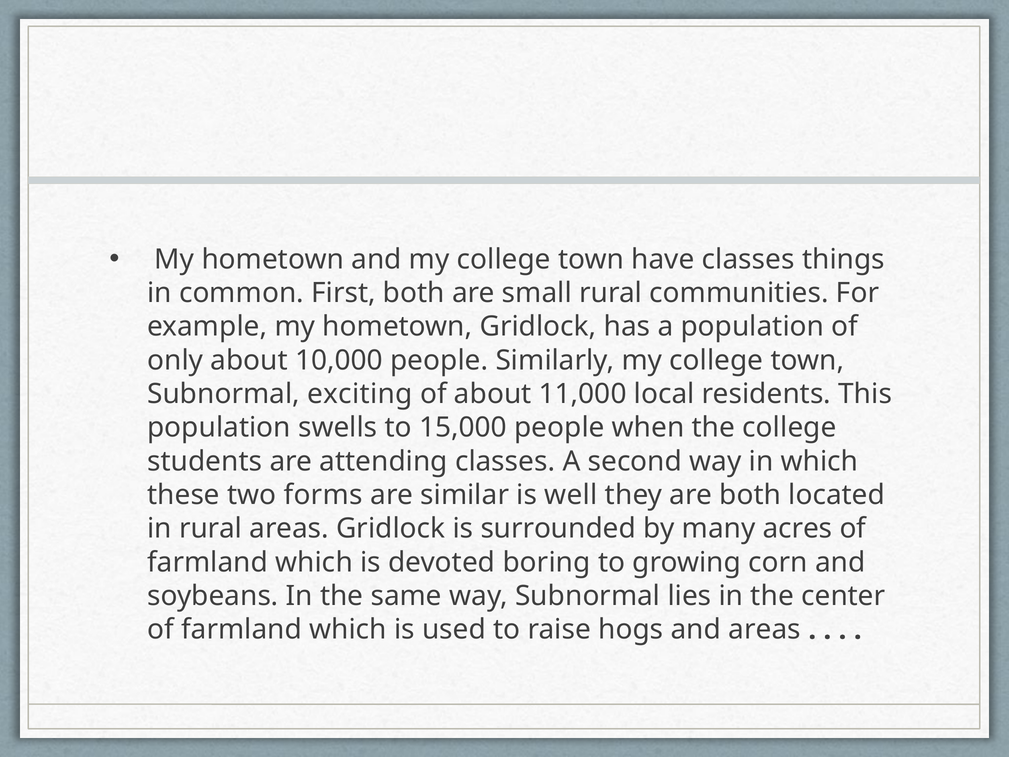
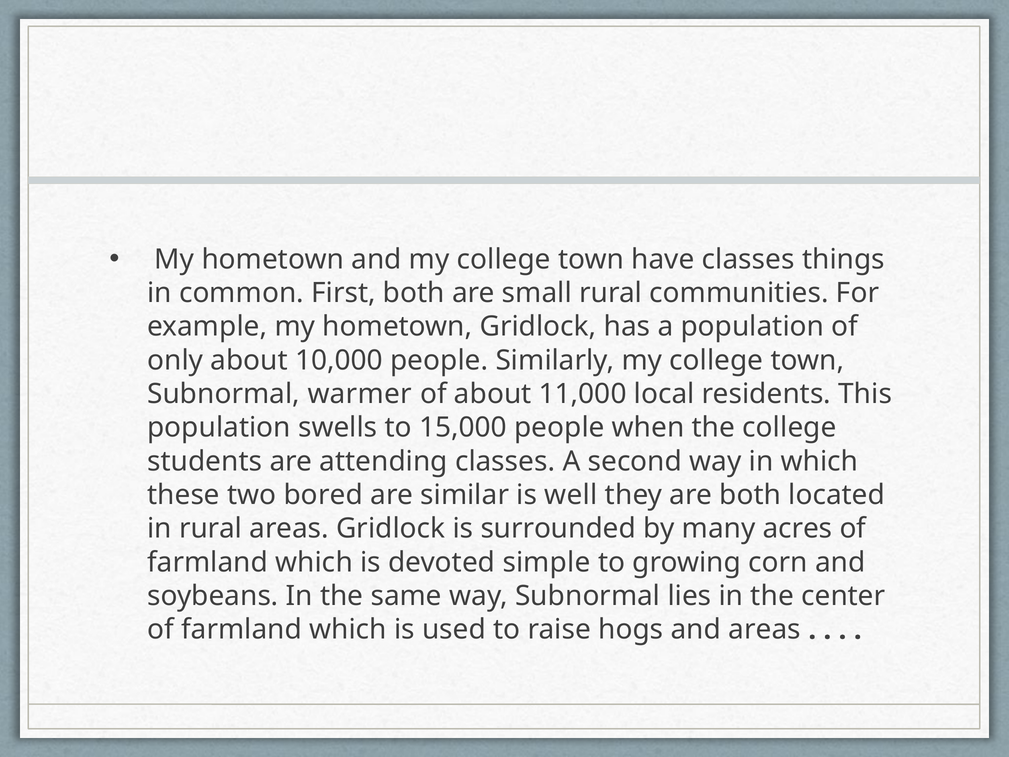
exciting: exciting -> warmer (360, 394)
forms: forms -> bored (323, 495)
boring: boring -> simple (546, 562)
